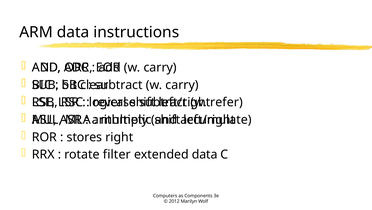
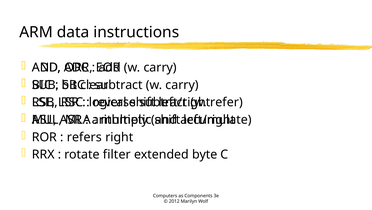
stores: stores -> refers (84, 137)
extended data: data -> byte (205, 154)
